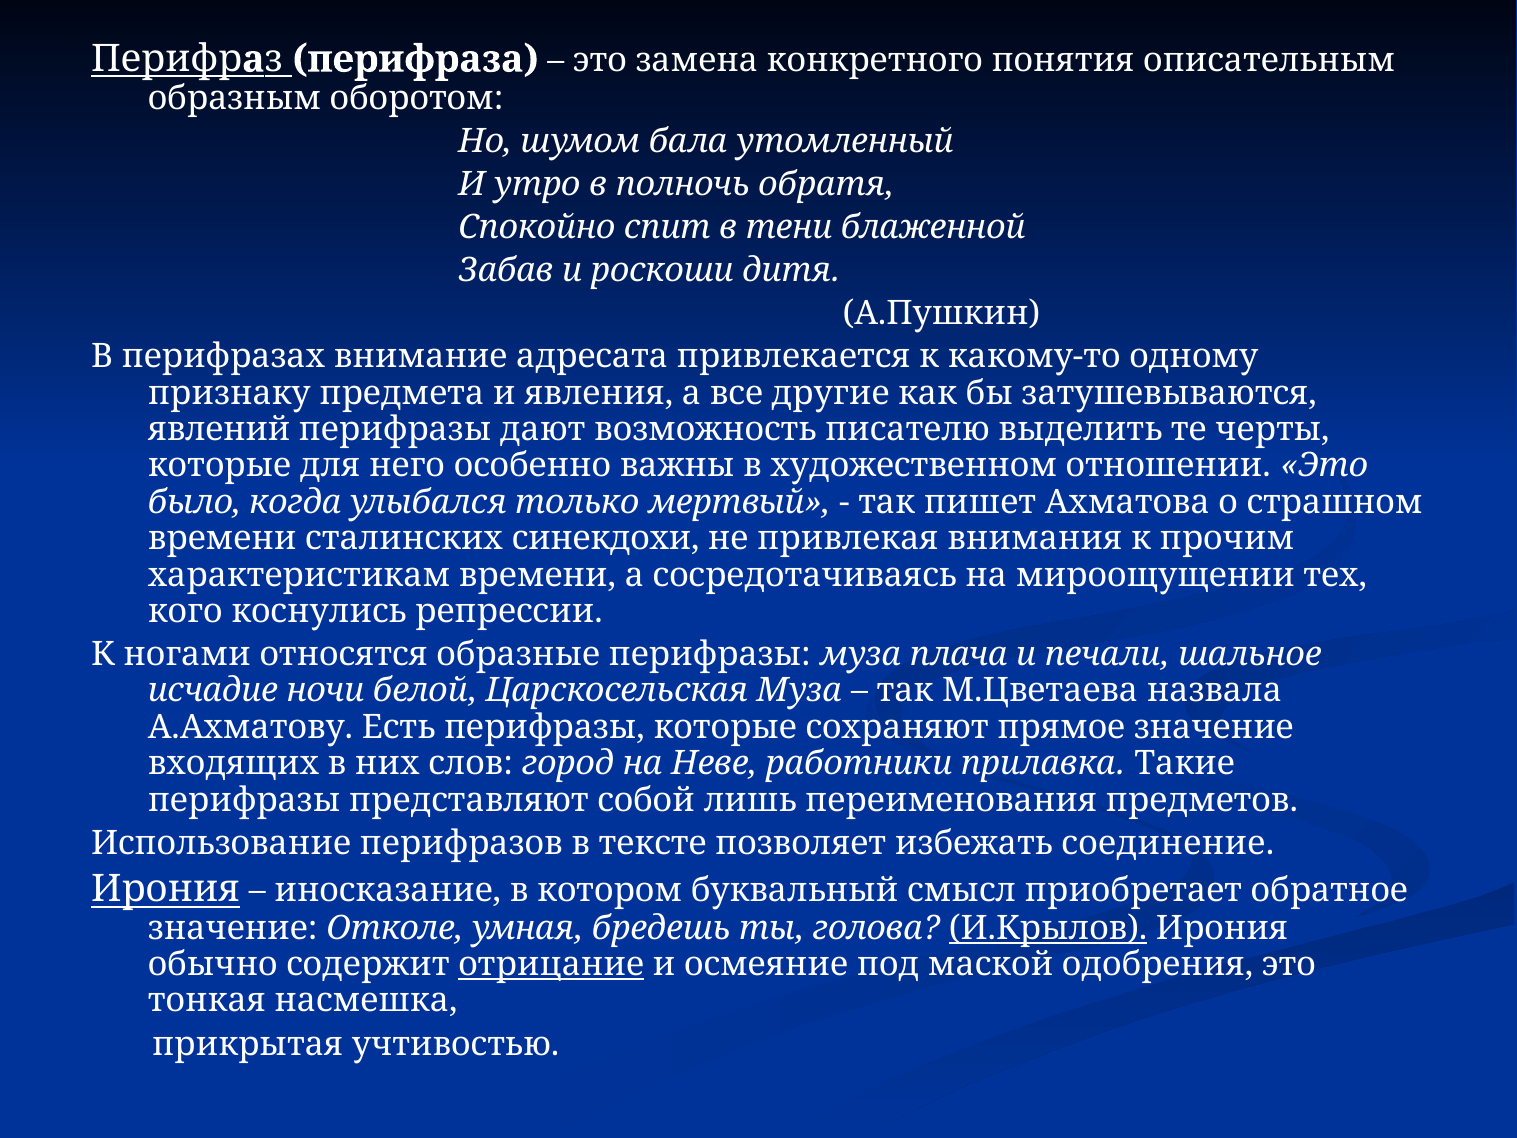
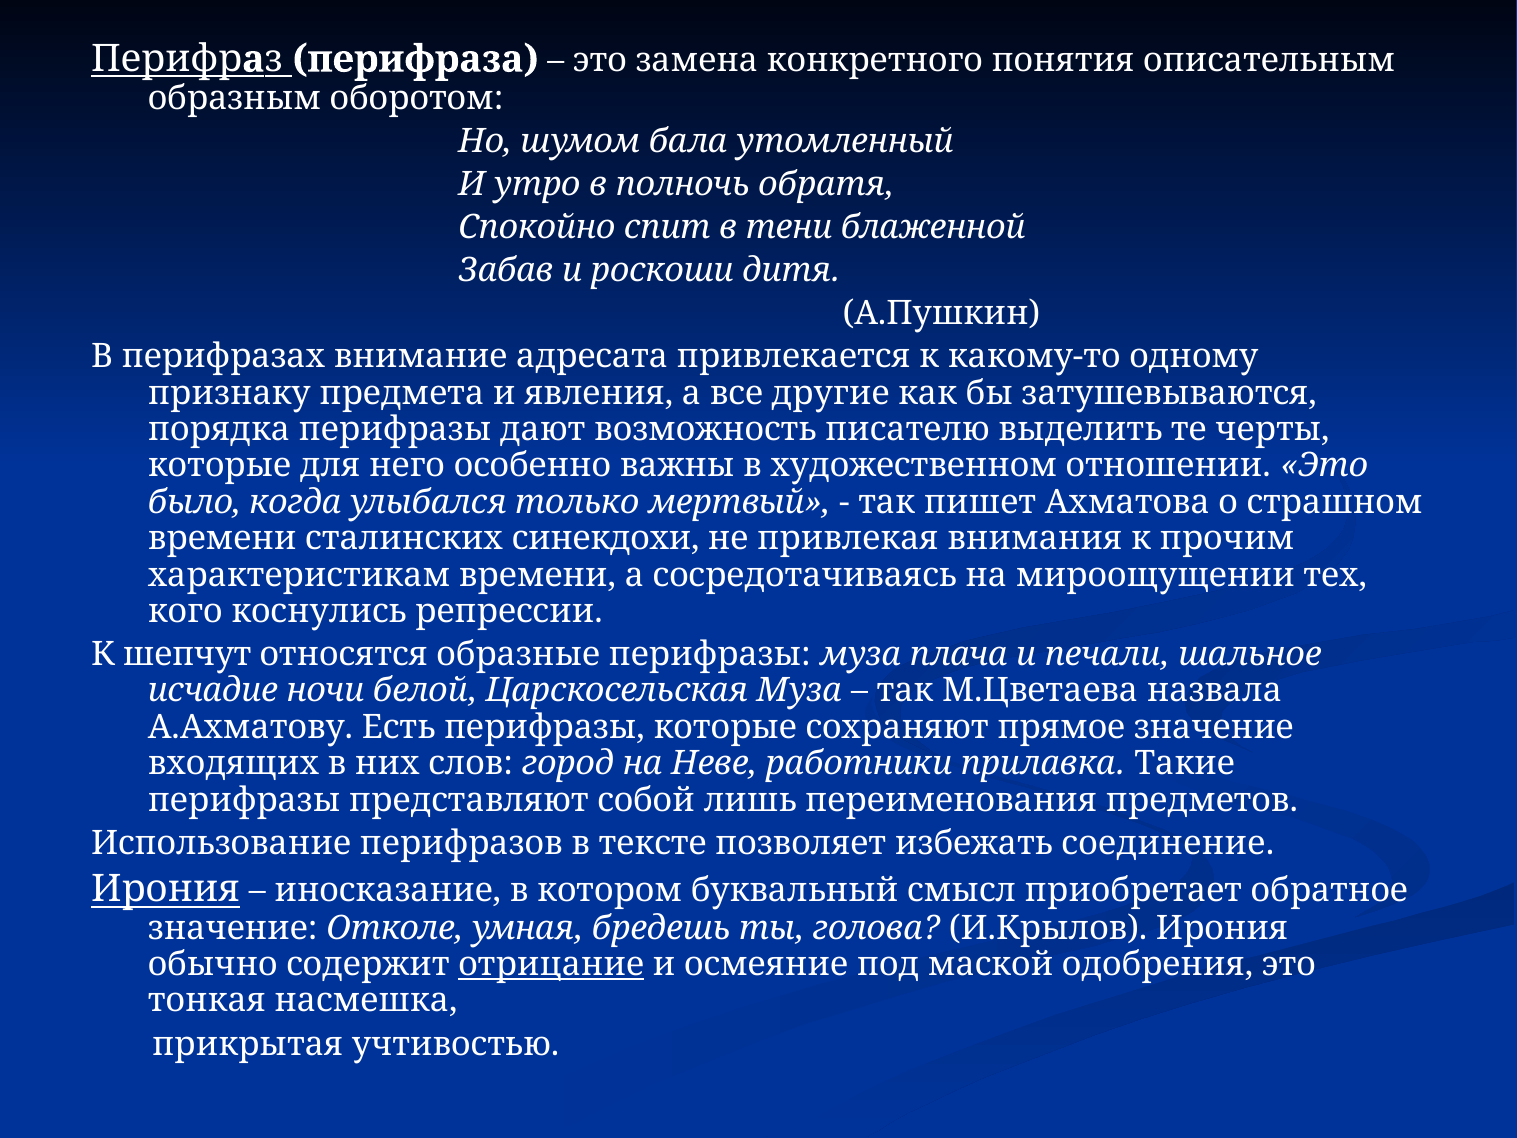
явлений: явлений -> порядка (219, 429)
ногами: ногами -> шепчут (187, 654)
И.Крылов underline: present -> none (1048, 928)
